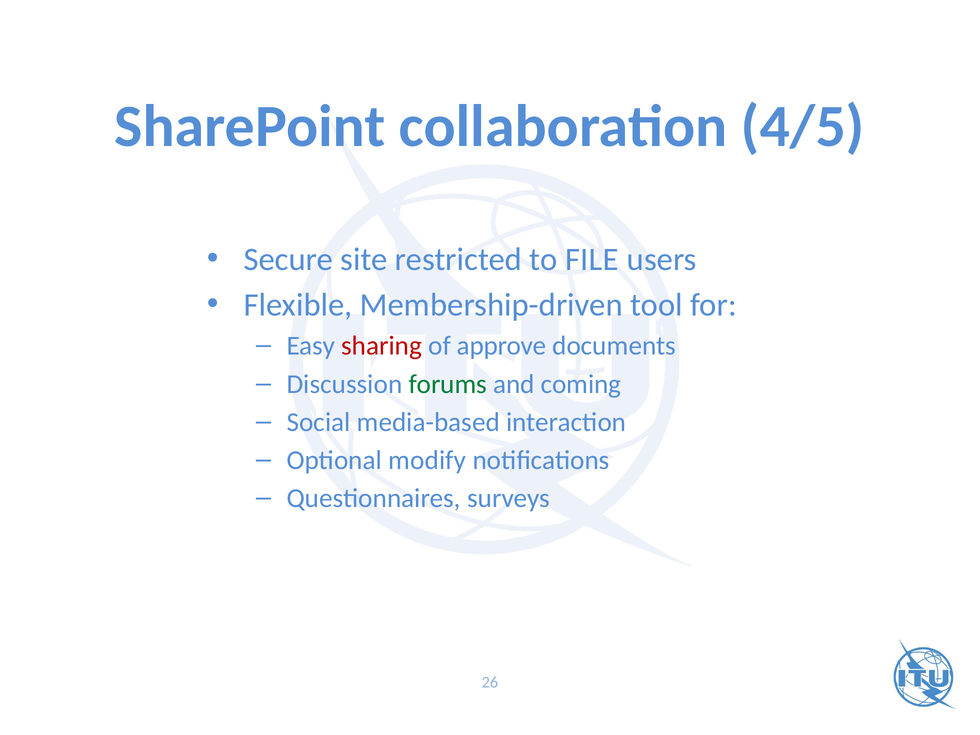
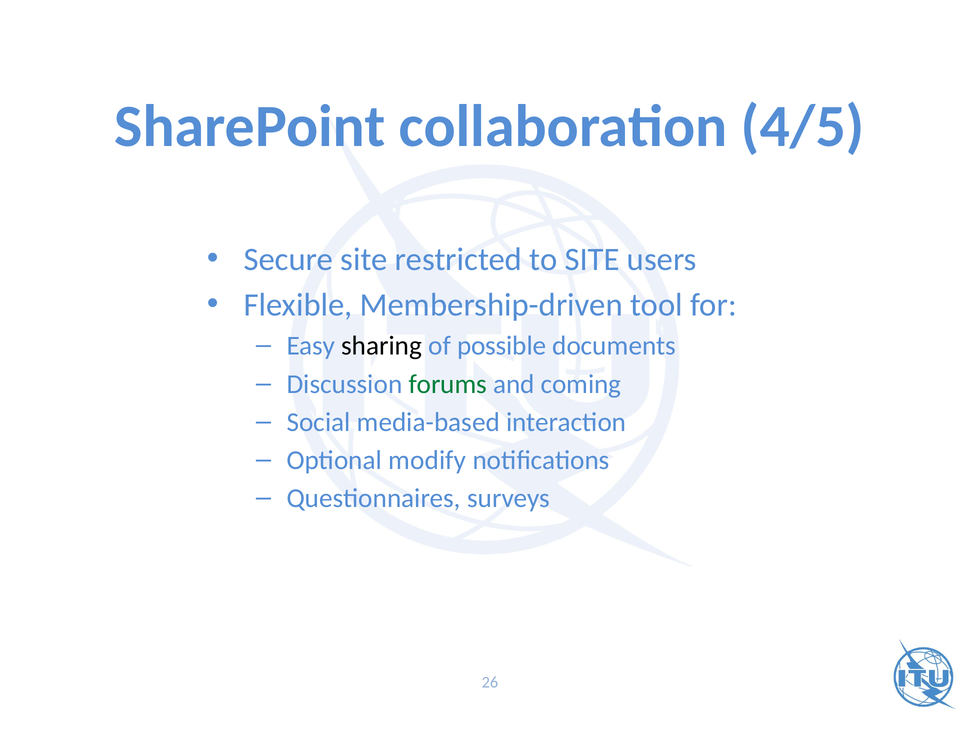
to FILE: FILE -> SITE (592, 259)
sharing colour: red -> black (382, 346)
approve: approve -> possible (502, 346)
